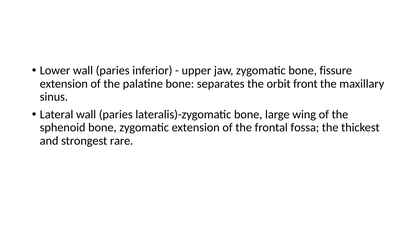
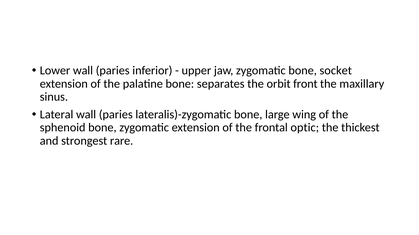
fissure: fissure -> socket (336, 71)
fossa: fossa -> optic (305, 128)
